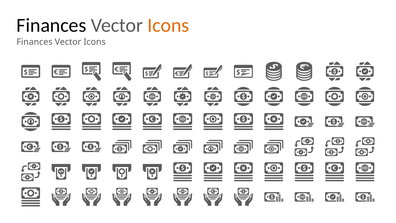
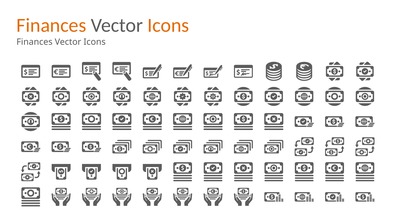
Finances colour: black -> orange (51, 25)
